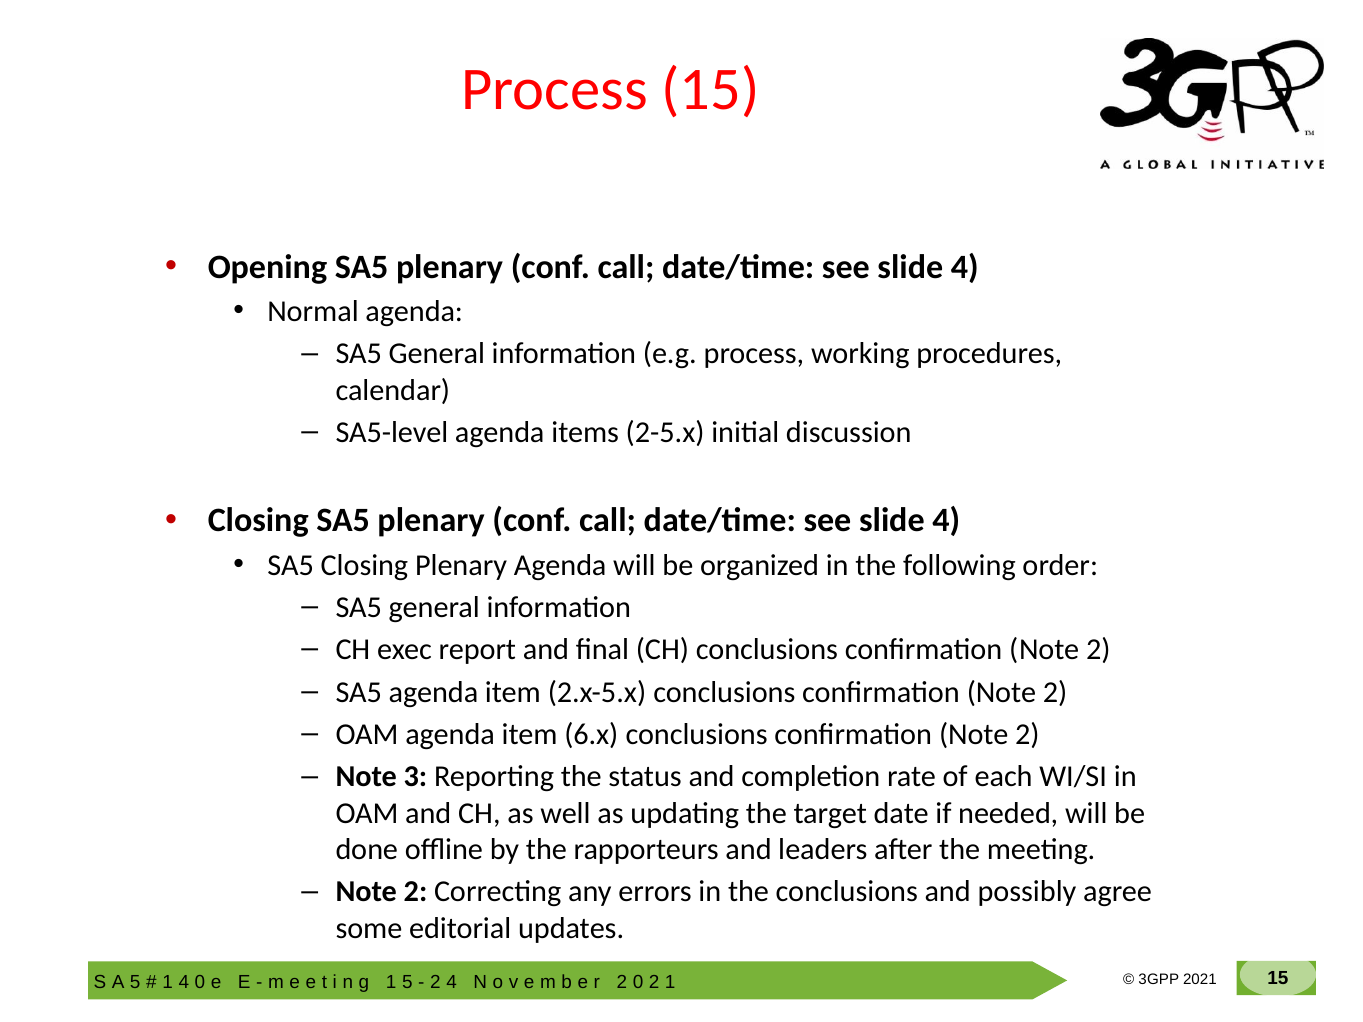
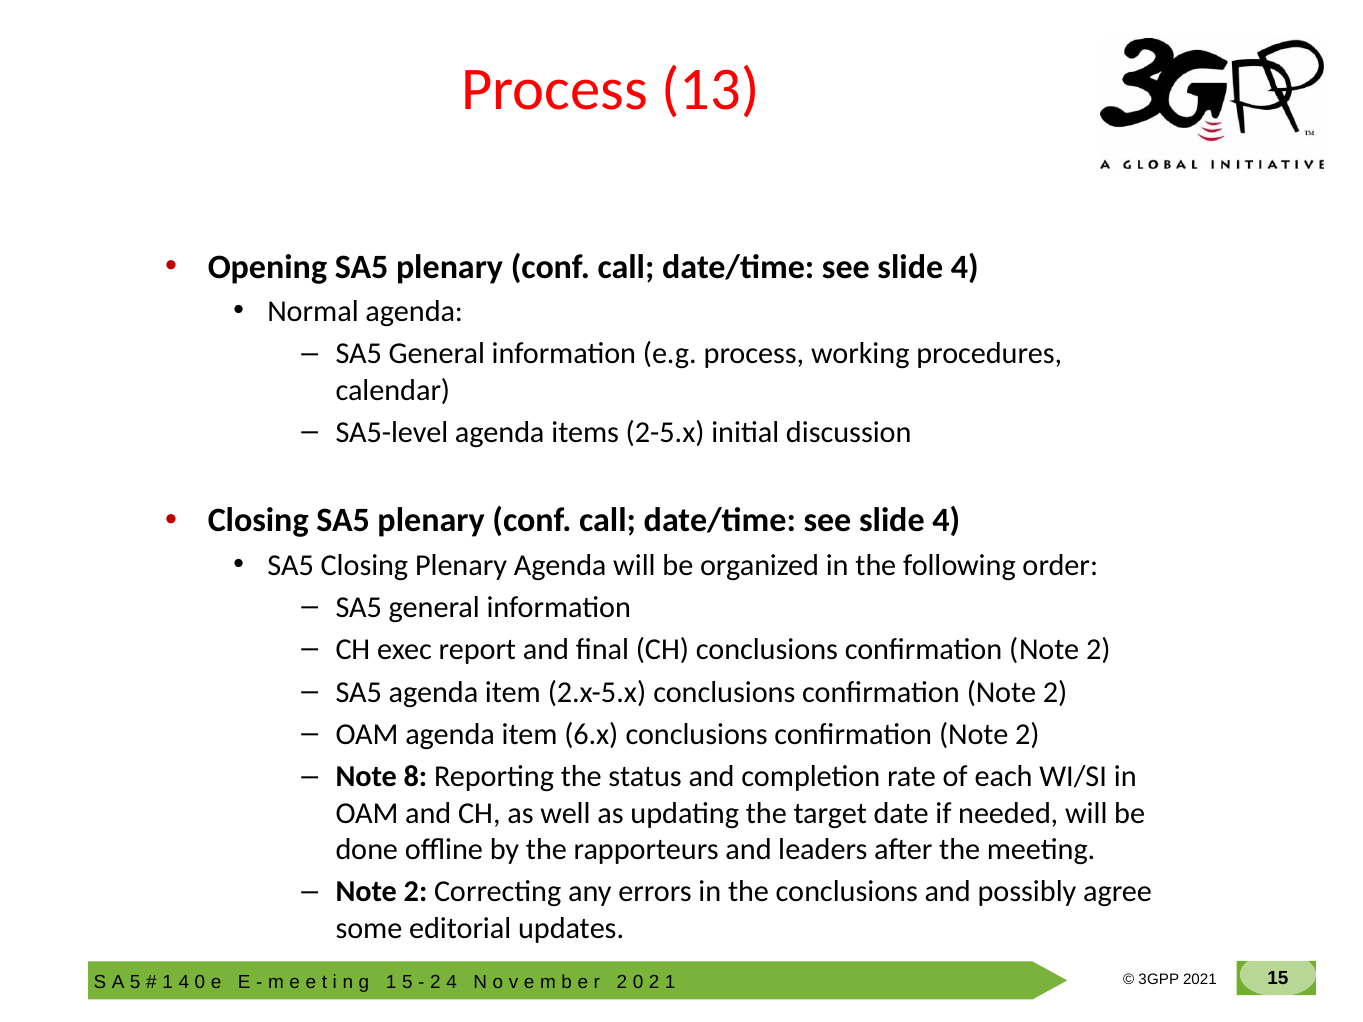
Process 15: 15 -> 13 (711, 89)
3: 3 -> 8 (415, 777)
